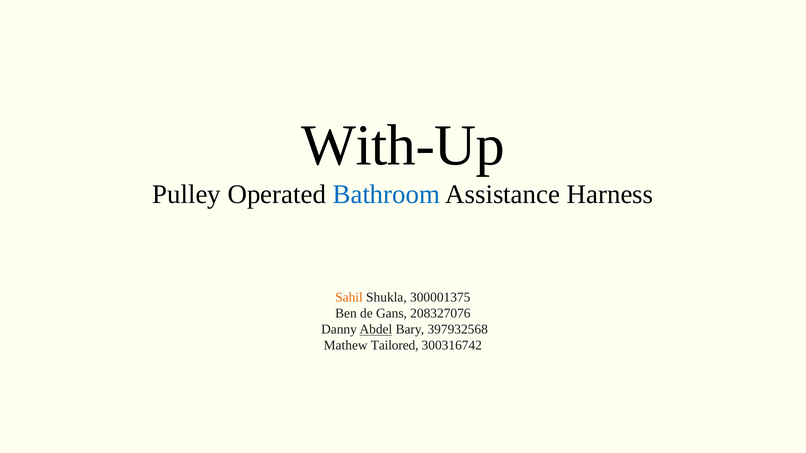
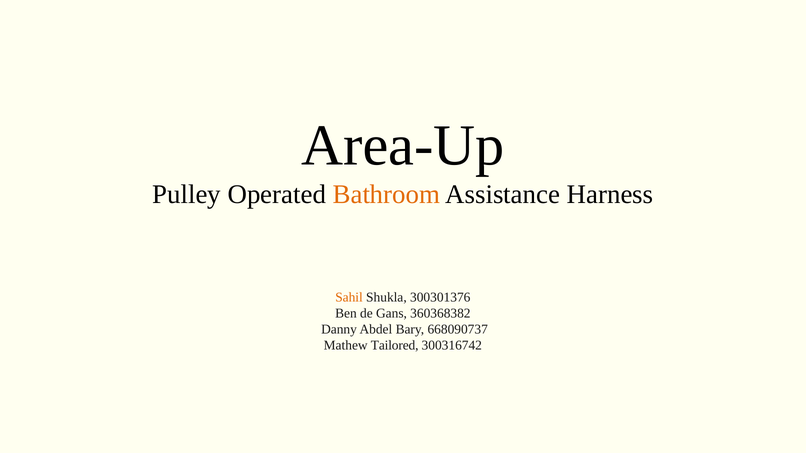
With-Up: With-Up -> Area-Up (403, 146)
Bathroom colour: blue -> orange (386, 195)
300001375: 300001375 -> 300301376 (440, 298)
208327076: 208327076 -> 360368382 (440, 314)
Abdel underline: present -> none (376, 330)
397932568: 397932568 -> 668090737 (458, 330)
